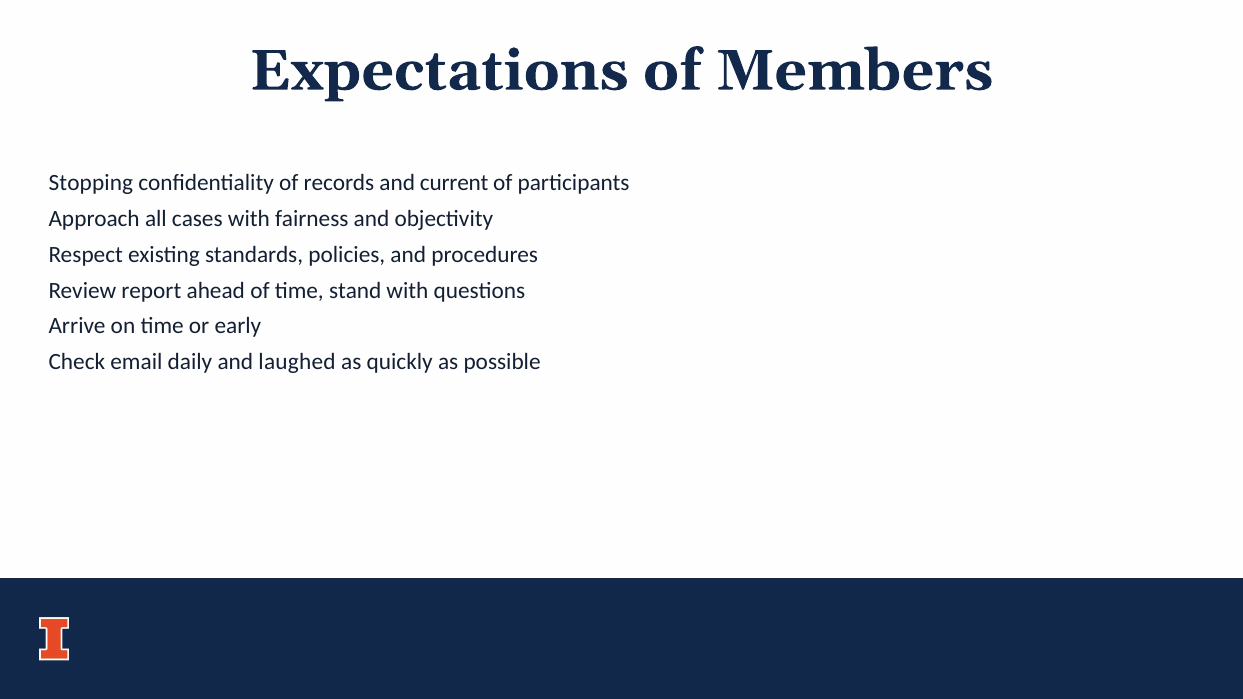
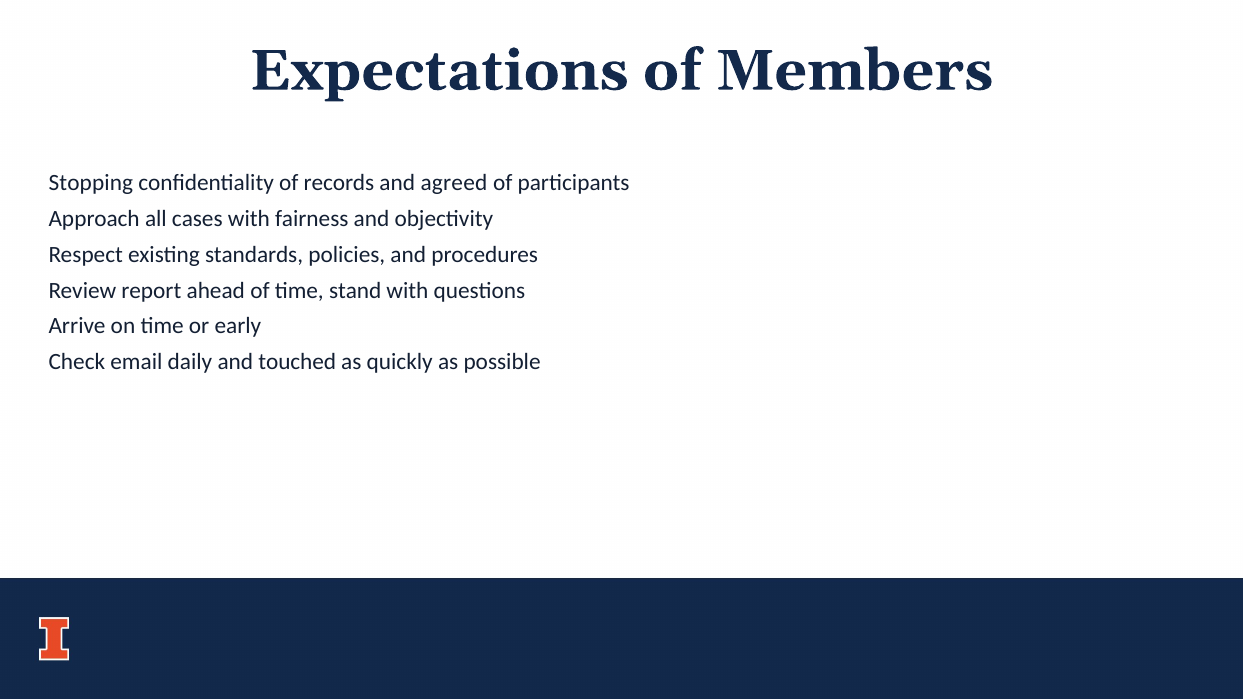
current: current -> agreed (454, 183)
laughed: laughed -> touched (297, 362)
